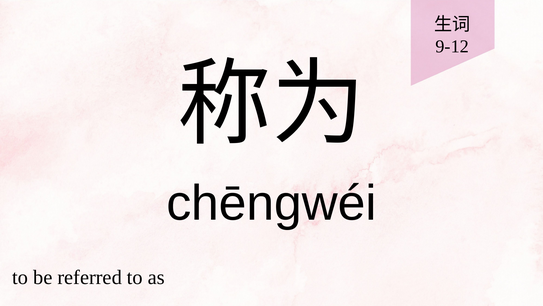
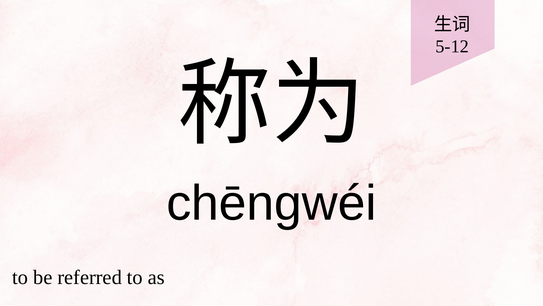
9-12: 9-12 -> 5-12 (452, 46)
